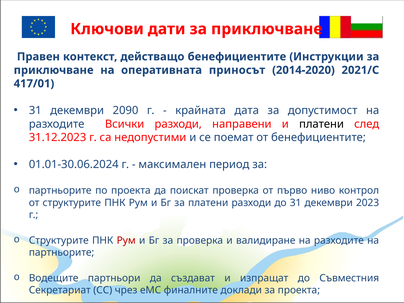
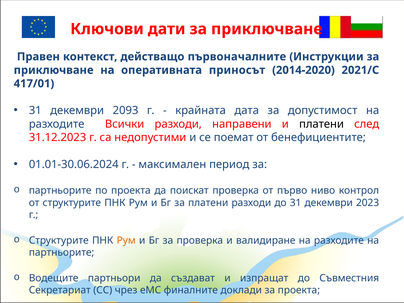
действащо бенефициентите: бенефициентите -> първоначалните (237, 57)
2090: 2090 -> 2093 (126, 111)
Рум colour: red -> orange (126, 240)
